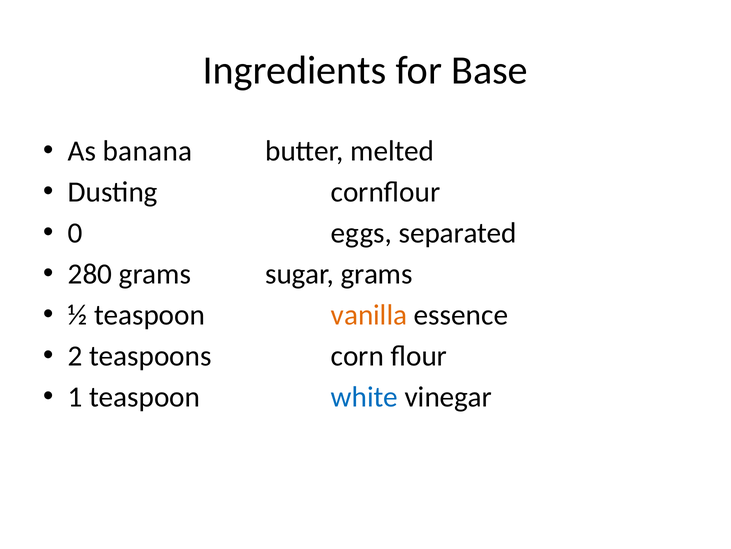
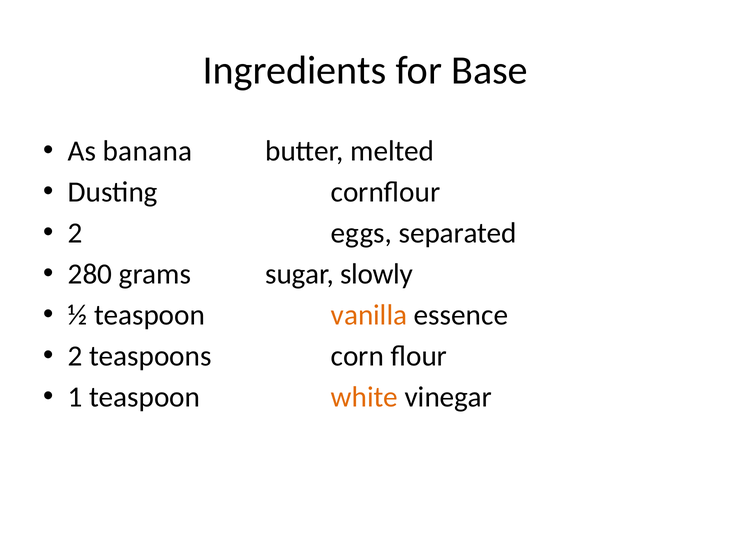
0: 0 -> 2 (75, 233)
sugar grams: grams -> slowly (377, 274)
white colour: blue -> orange (364, 397)
